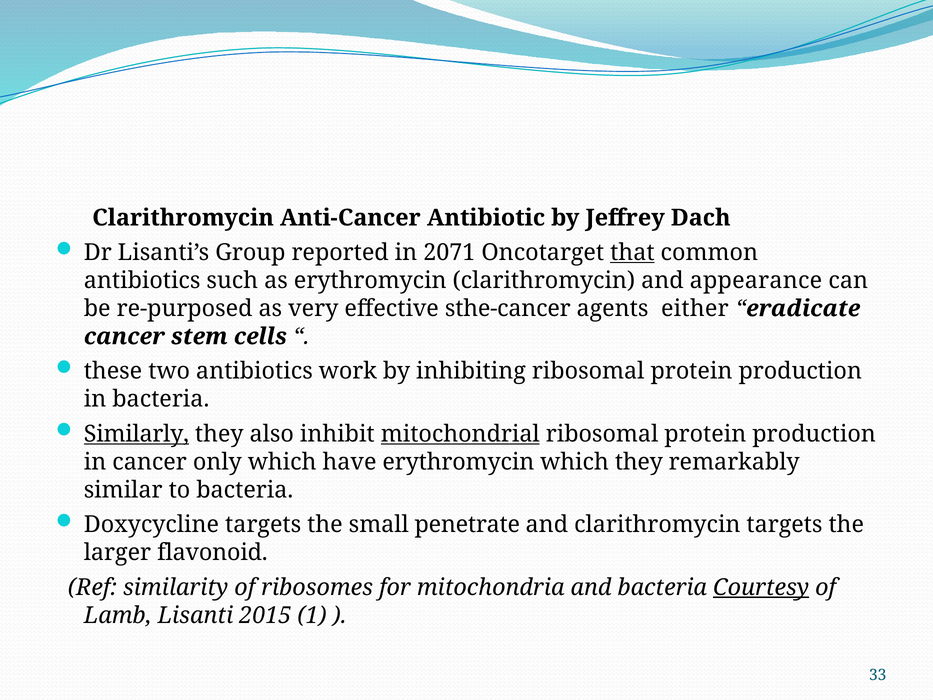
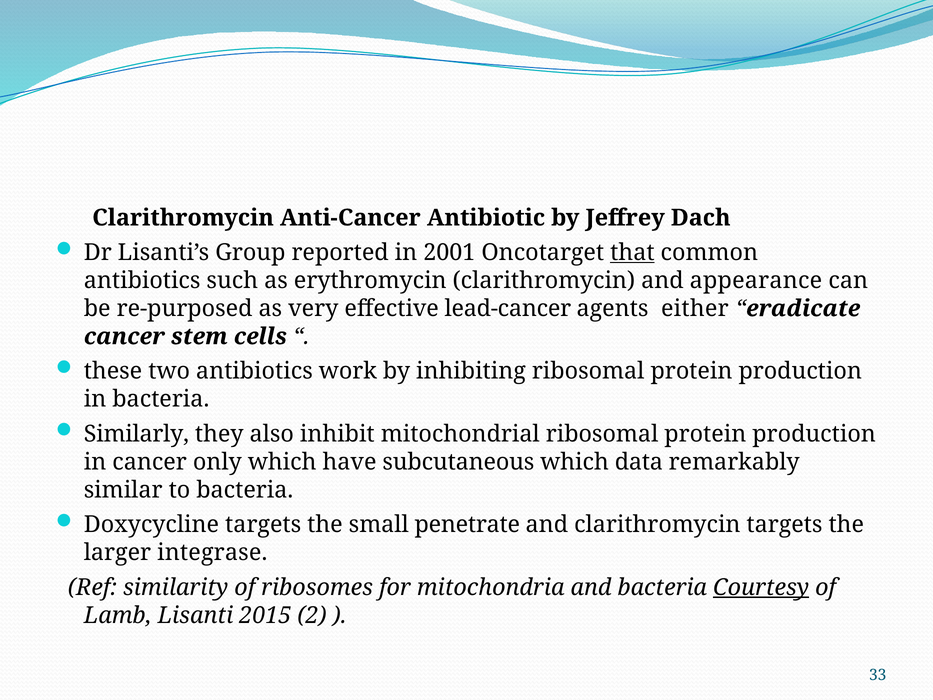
2071: 2071 -> 2001 (449, 252)
sthe-cancer: sthe-cancer -> lead-cancer (508, 308)
Similarly underline: present -> none (136, 434)
mitochondrial underline: present -> none (460, 434)
have erythromycin: erythromycin -> subcutaneous (458, 462)
which they: they -> data (639, 462)
flavonoid: flavonoid -> integrase (212, 552)
1: 1 -> 2 (312, 615)
